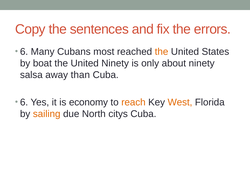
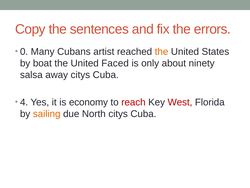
6: 6 -> 0 (24, 51)
most: most -> artist (104, 51)
United Ninety: Ninety -> Faced (115, 63)
away than: than -> citys (80, 75)
6: 6 -> 4 (24, 102)
reach colour: orange -> red (133, 102)
West colour: orange -> red (180, 102)
